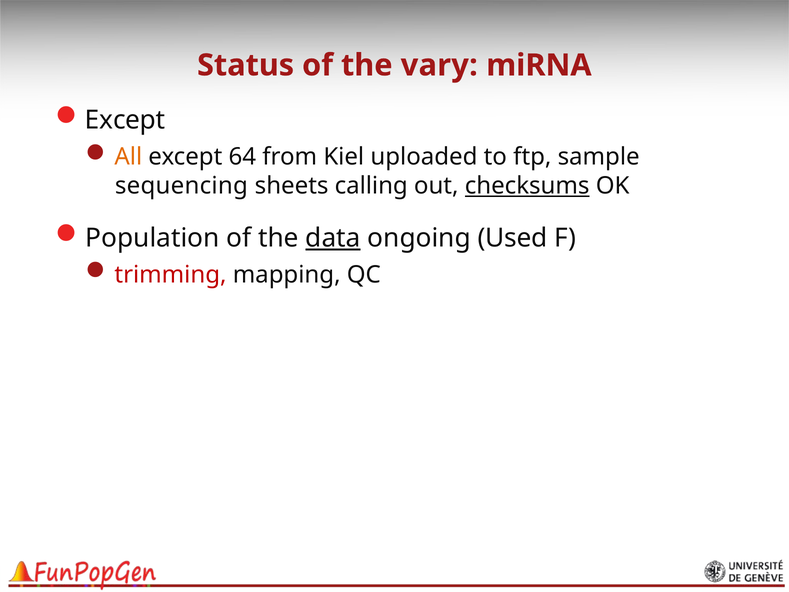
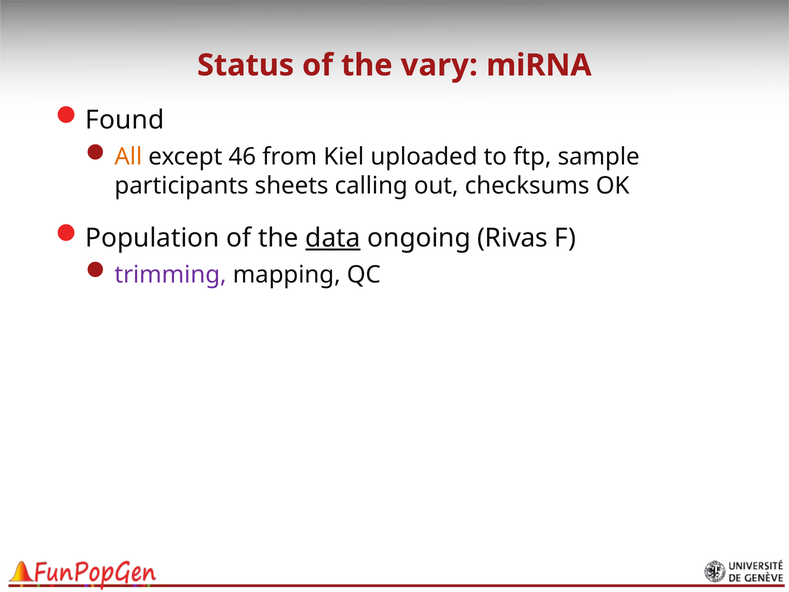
Except: Except -> Found (125, 120)
64: 64 -> 46 (242, 157)
sequencing: sequencing -> participants (182, 186)
checksums underline: present -> none (527, 186)
Used: Used -> Rivas (513, 238)
trimming colour: red -> purple (170, 275)
